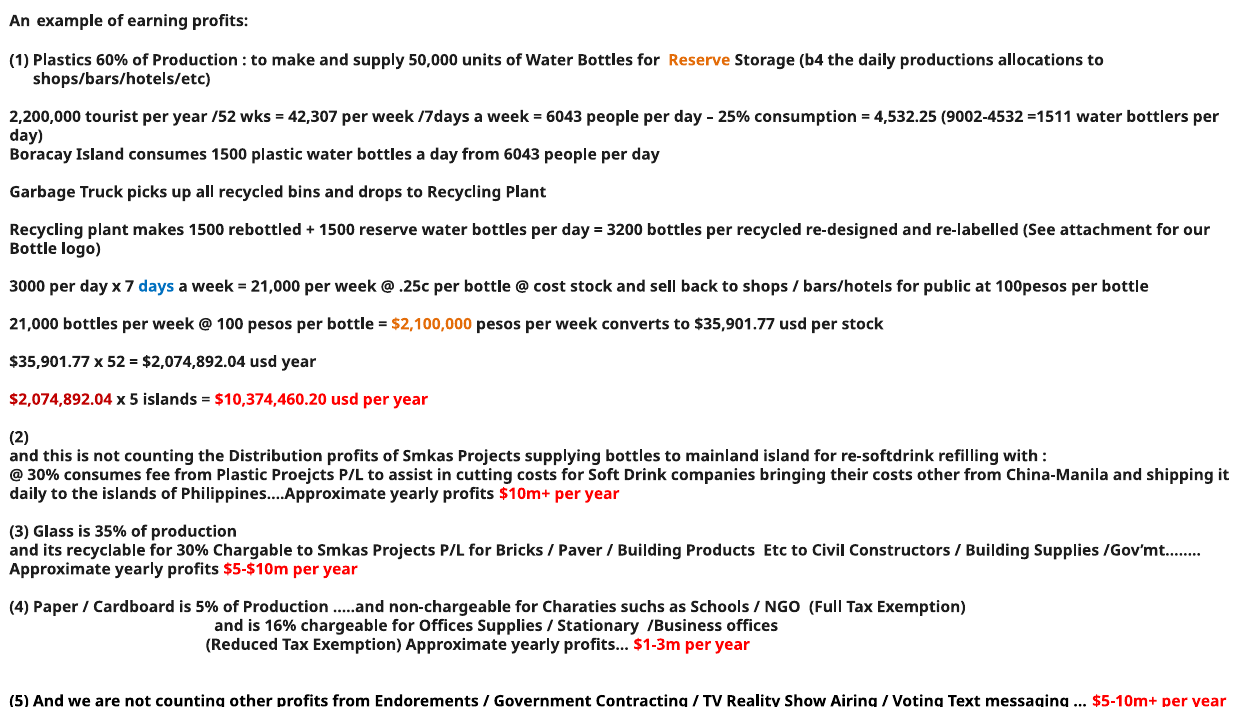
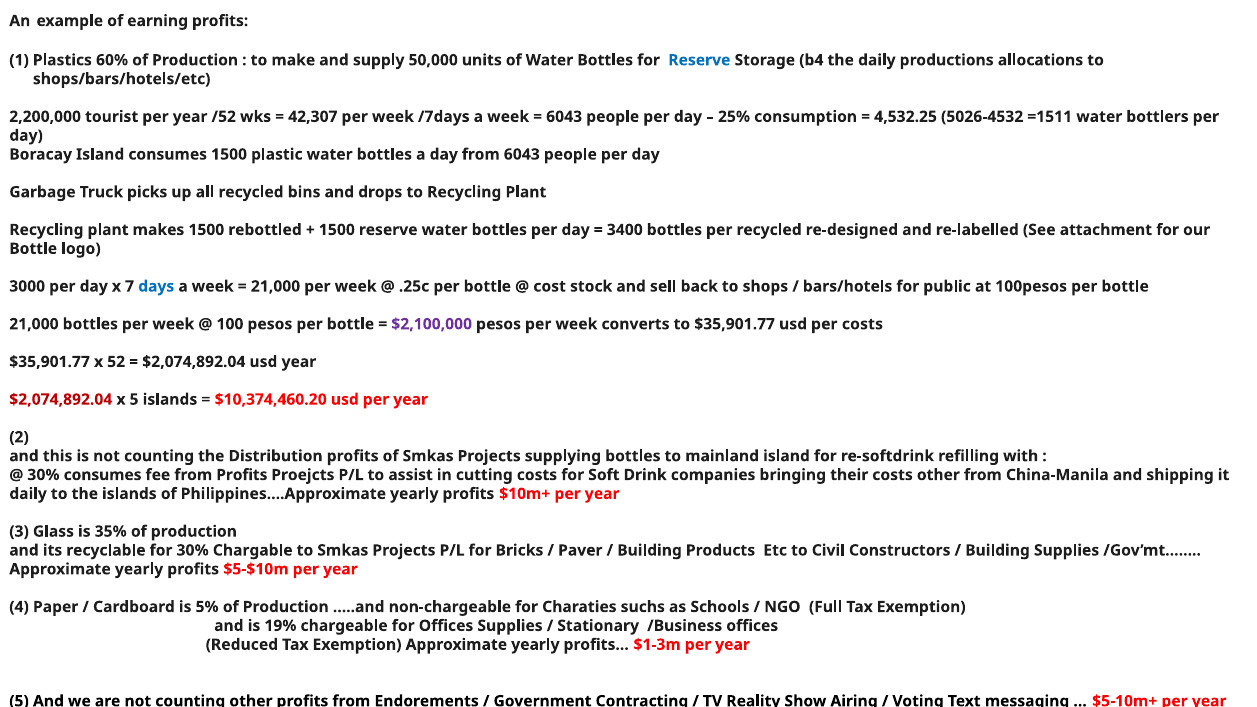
Reserve colour: orange -> blue (699, 60)
9002-4532: 9002-4532 -> 5026-4532 (982, 117)
3200: 3200 -> 3400 (625, 230)
$2,100,000 colour: orange -> purple (432, 324)
per stock: stock -> costs (862, 324)
from Plastic: Plastic -> Profits (242, 475)
16%: 16% -> 19% (280, 626)
